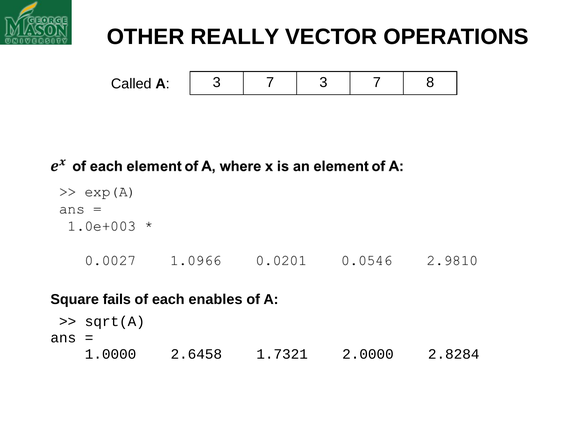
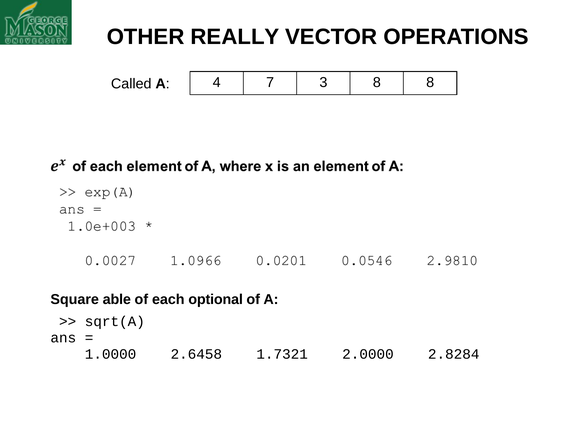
A 3: 3 -> 4 (217, 83)
7 3 7: 7 -> 8 (377, 83)
fails: fails -> able (117, 299)
enables: enables -> optional (216, 299)
